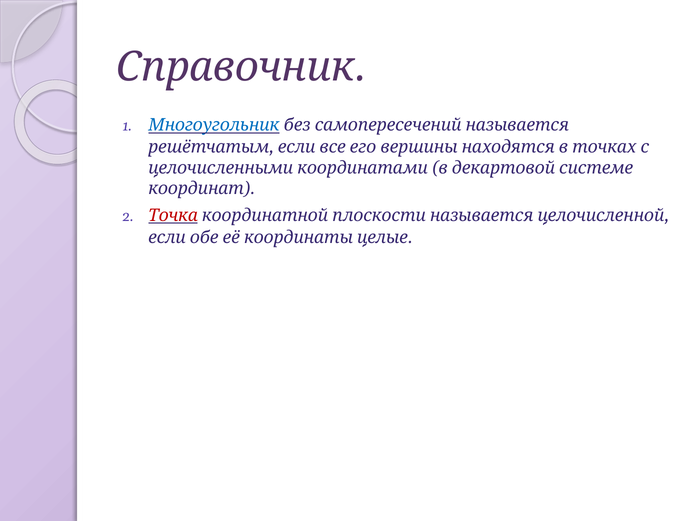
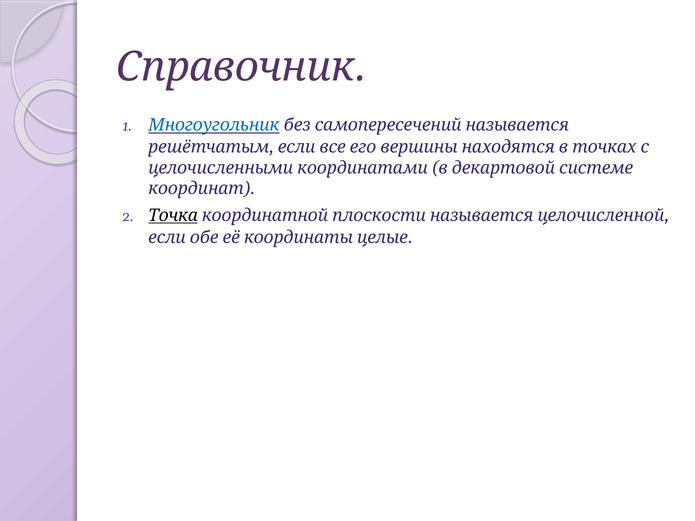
Точка colour: red -> black (173, 215)
